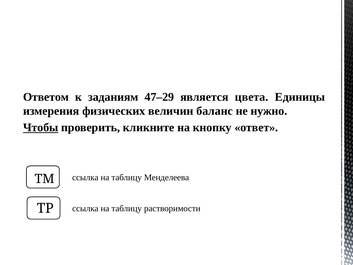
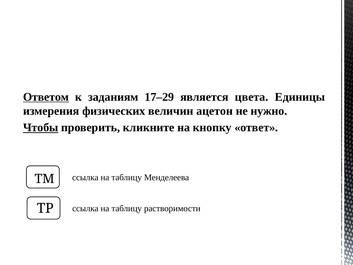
Ответом underline: none -> present (46, 97)
47–29: 47–29 -> 17–29 (159, 97)
баланс: баланс -> ацетон (215, 111)
